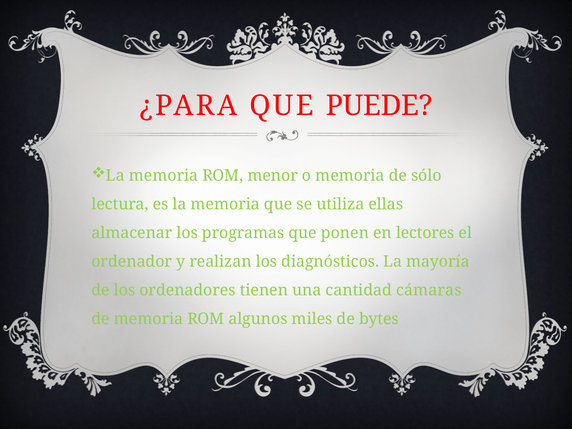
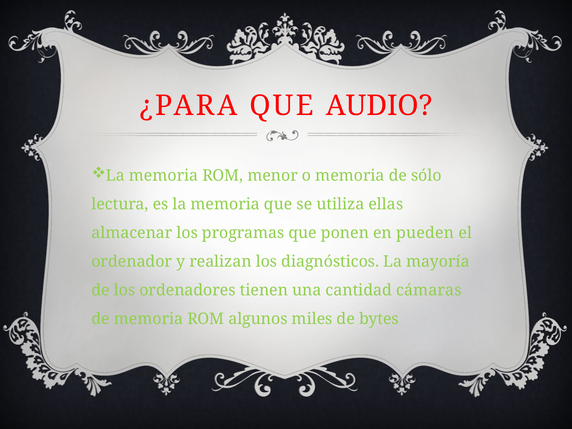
PUEDE: PUEDE -> AUDIO (379, 106)
lectores: lectores -> pueden (425, 233)
